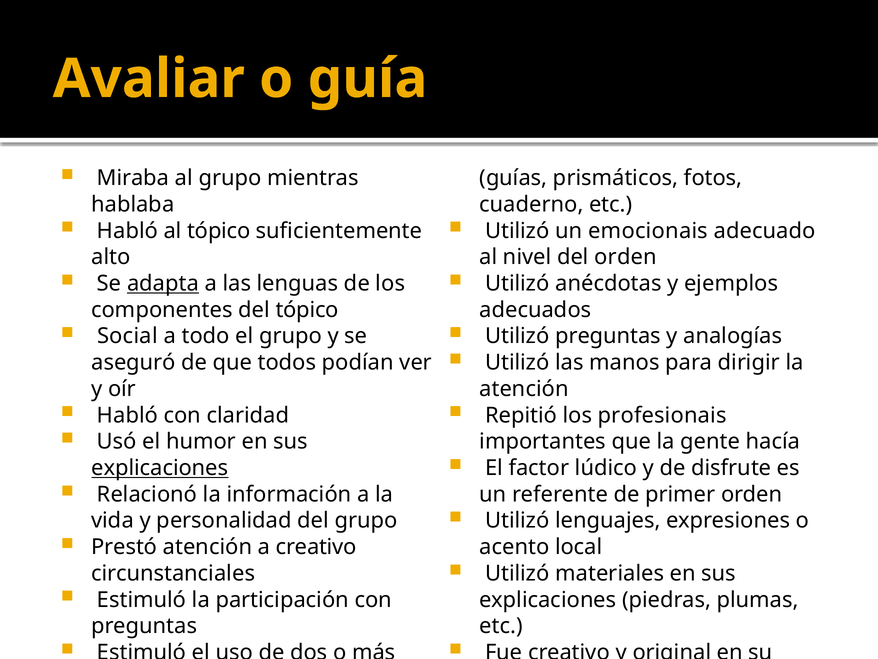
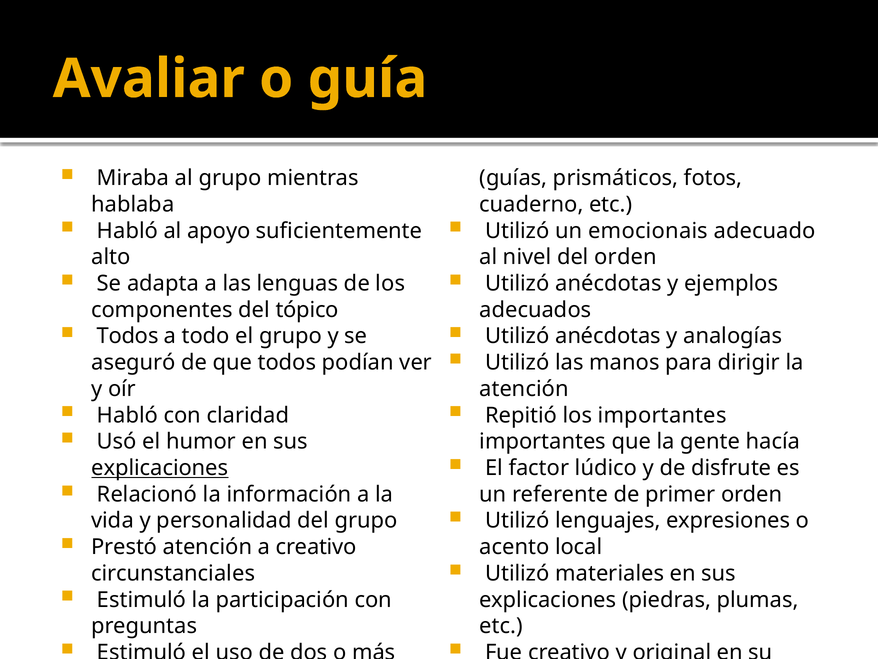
al tópico: tópico -> apoyo (219, 231)
adapta underline: present -> none (163, 283)
Social: Social -> Todos (128, 336)
preguntas: preguntas -> anécdotas (608, 336)
los profesionais: profesionais -> importantes (662, 415)
